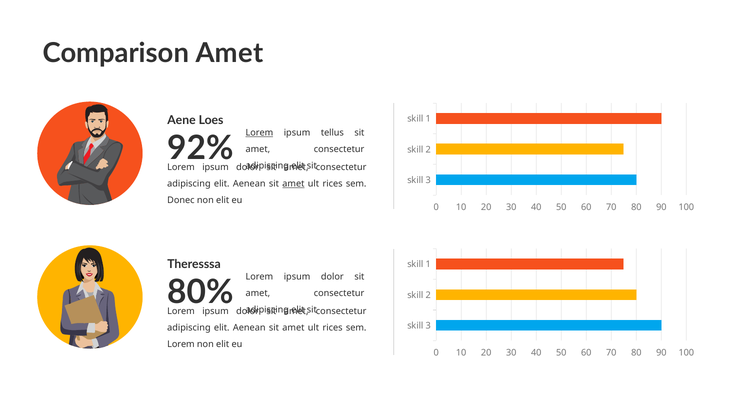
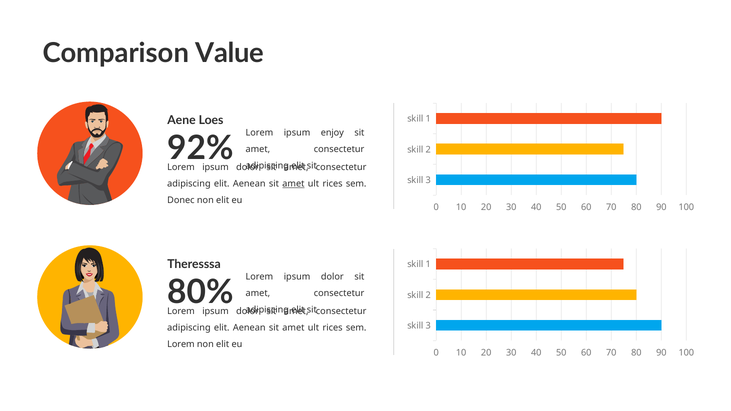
Comparison Amet: Amet -> Value (230, 53)
Lorem underline: present -> none (259, 133)
tellus: tellus -> enjoy (332, 133)
